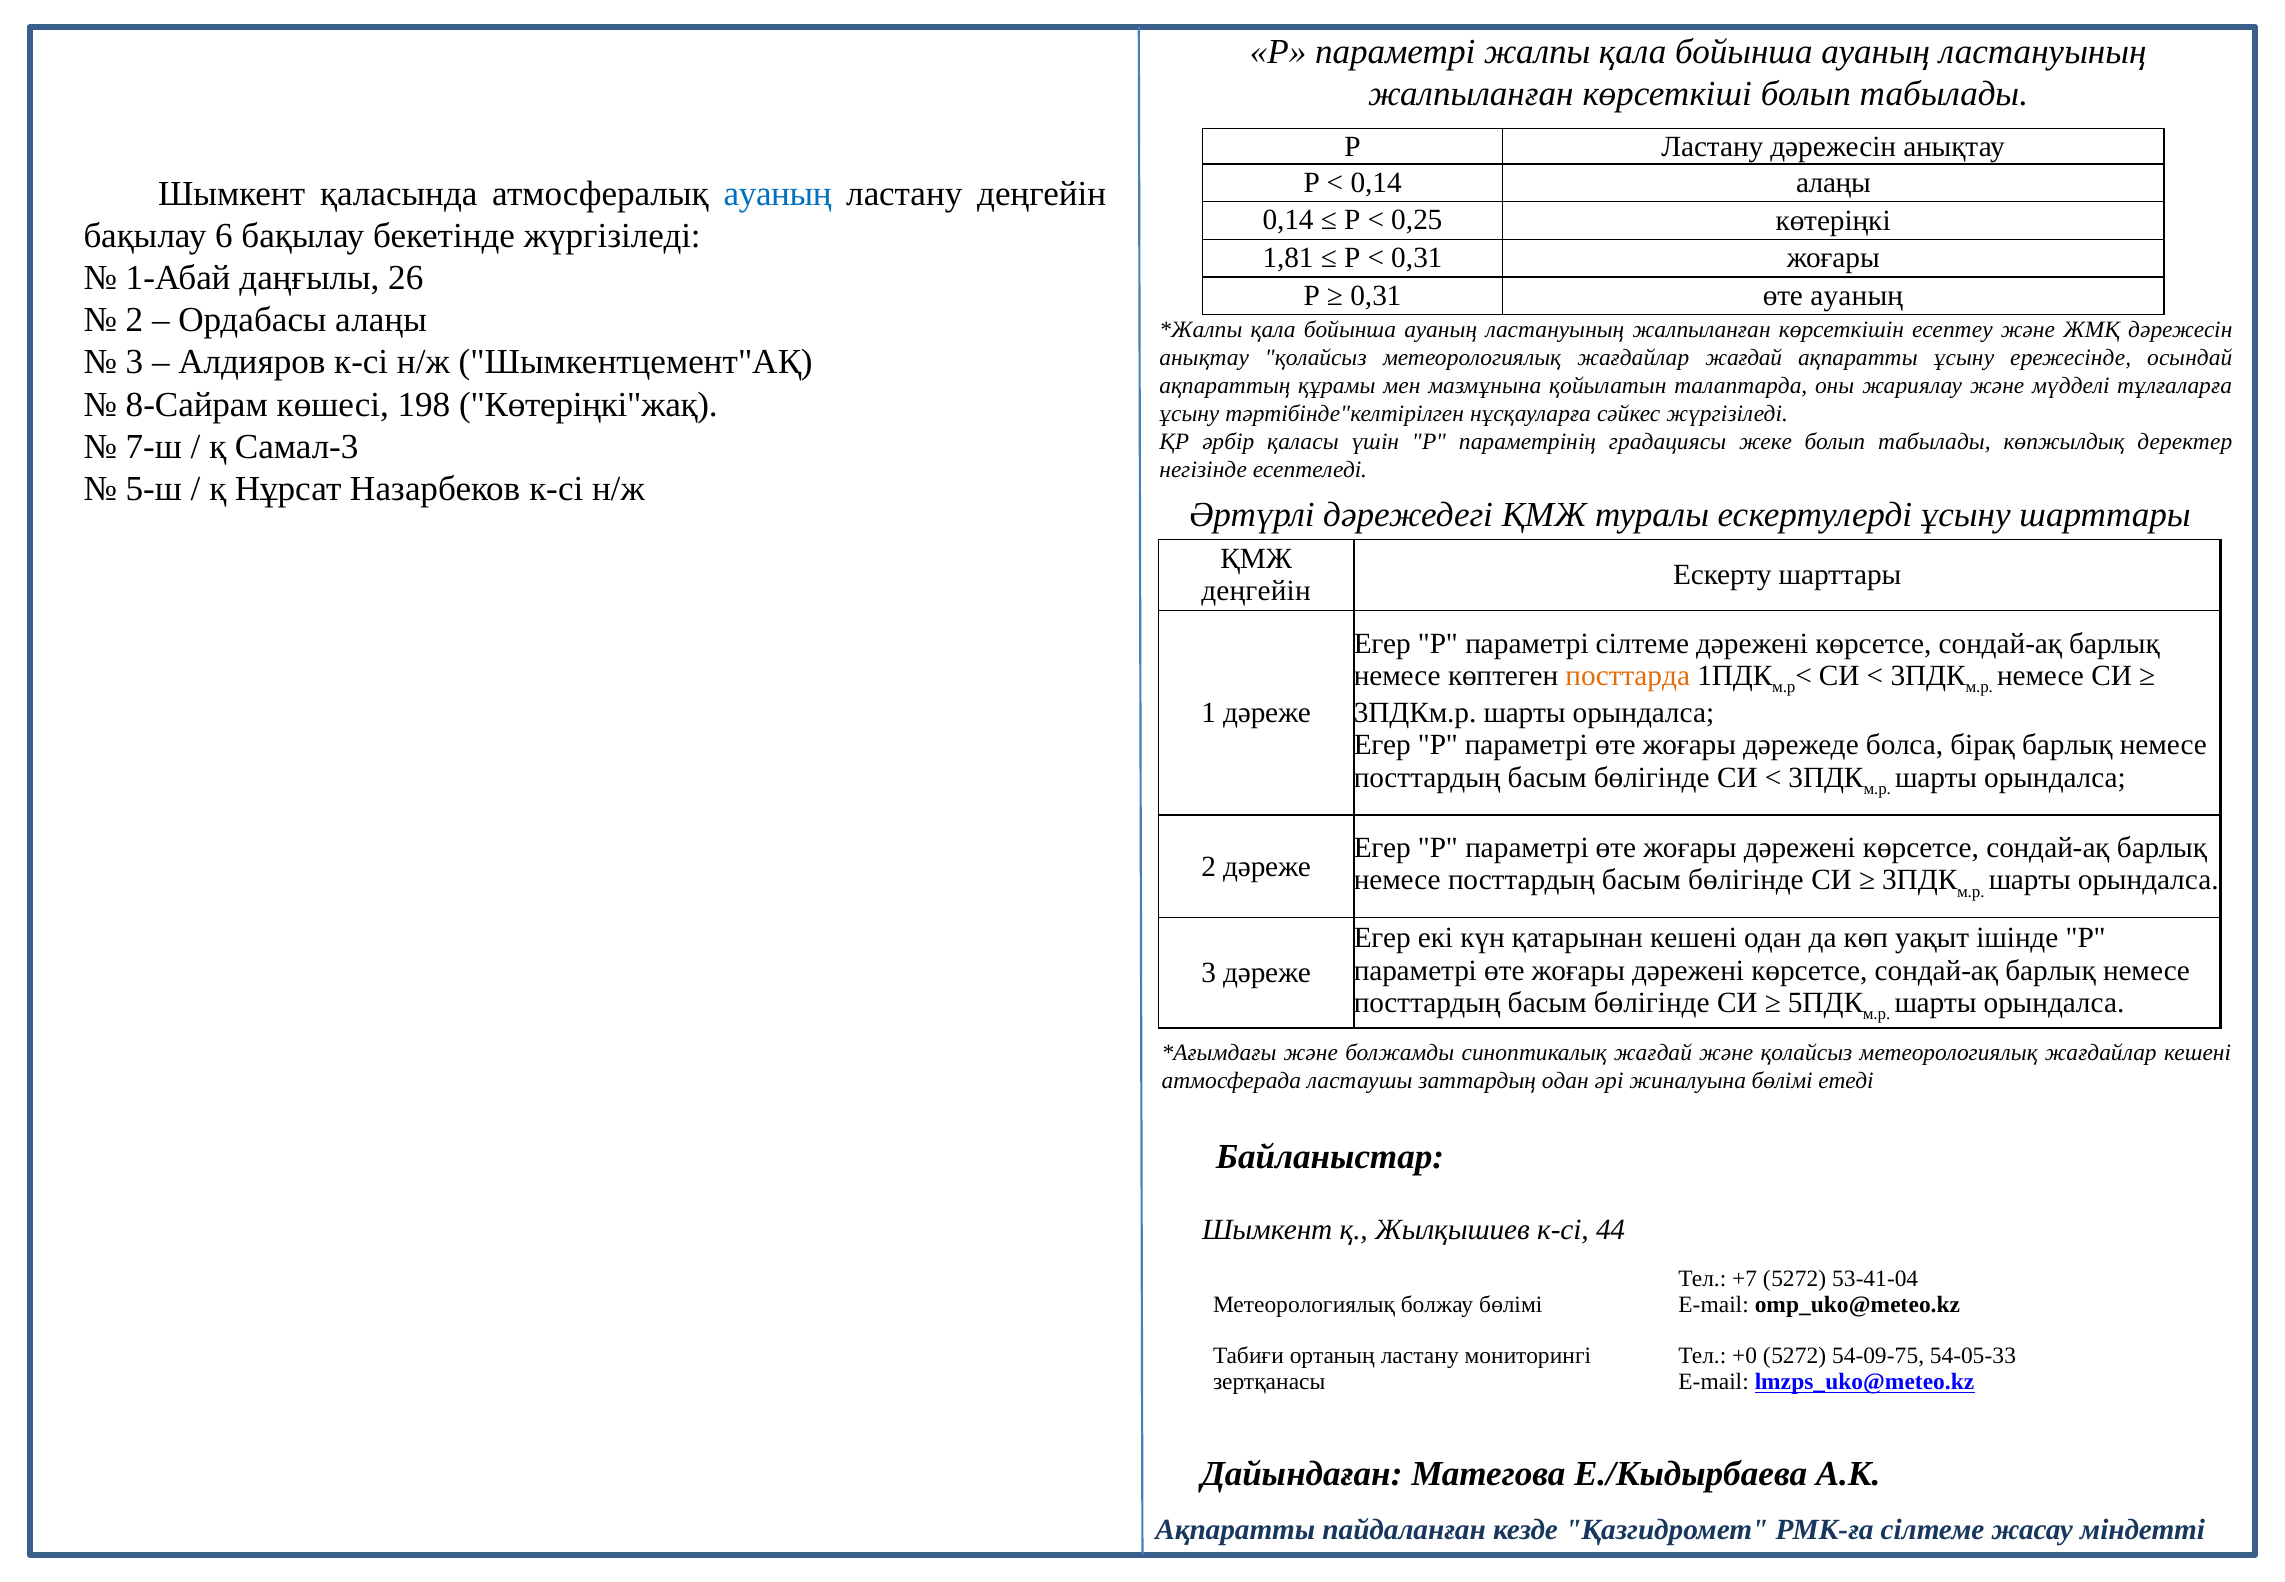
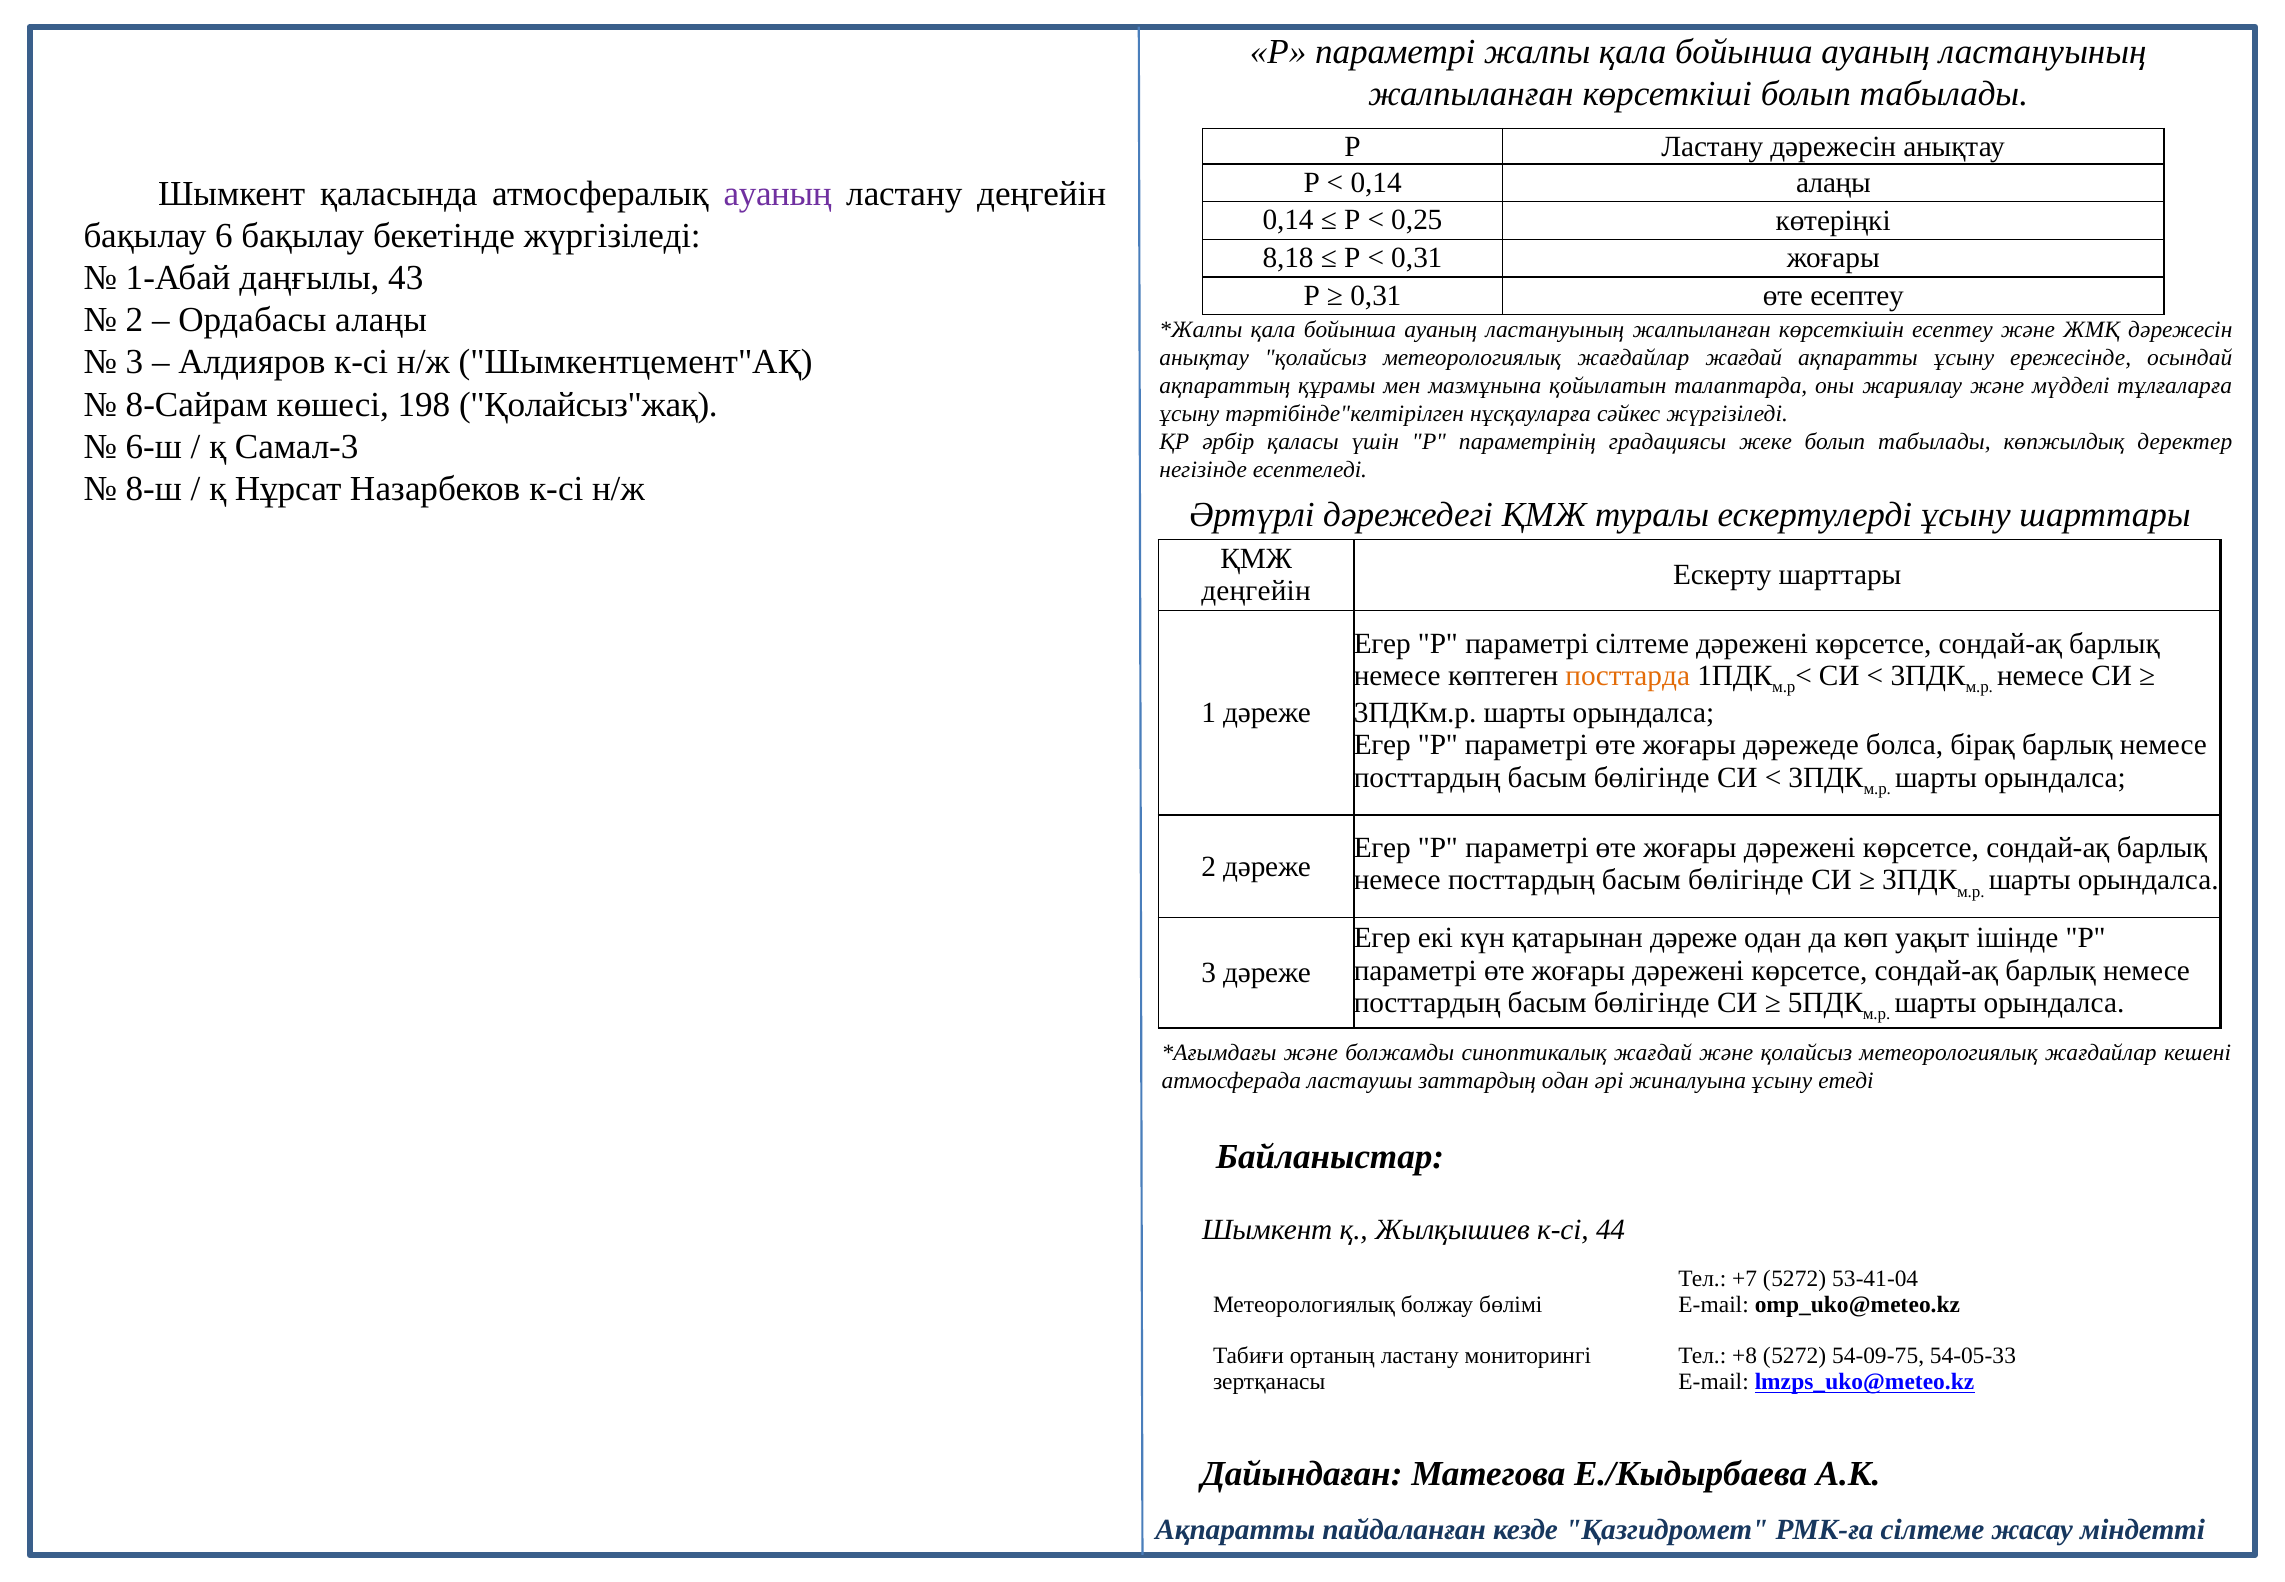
ауаның colour: blue -> purple (778, 194)
1,81: 1,81 -> 8,18 (1288, 258)
26: 26 -> 43 (406, 278)
өте ауаның: ауаның -> есептеу (1857, 296)
Көтеріңкі"жақ: Көтеріңкі"жақ -> Қолайсыз"жақ (588, 405)
7-ш: 7-ш -> 6-ш (154, 447)
5-ш: 5-ш -> 8-ш (154, 489)
қатарынан кешені: кешені -> дәреже (1694, 938)
жиналуына бөлімі: бөлімі -> ұсыну (1782, 1081)
+0: +0 -> +8 (1745, 1356)
